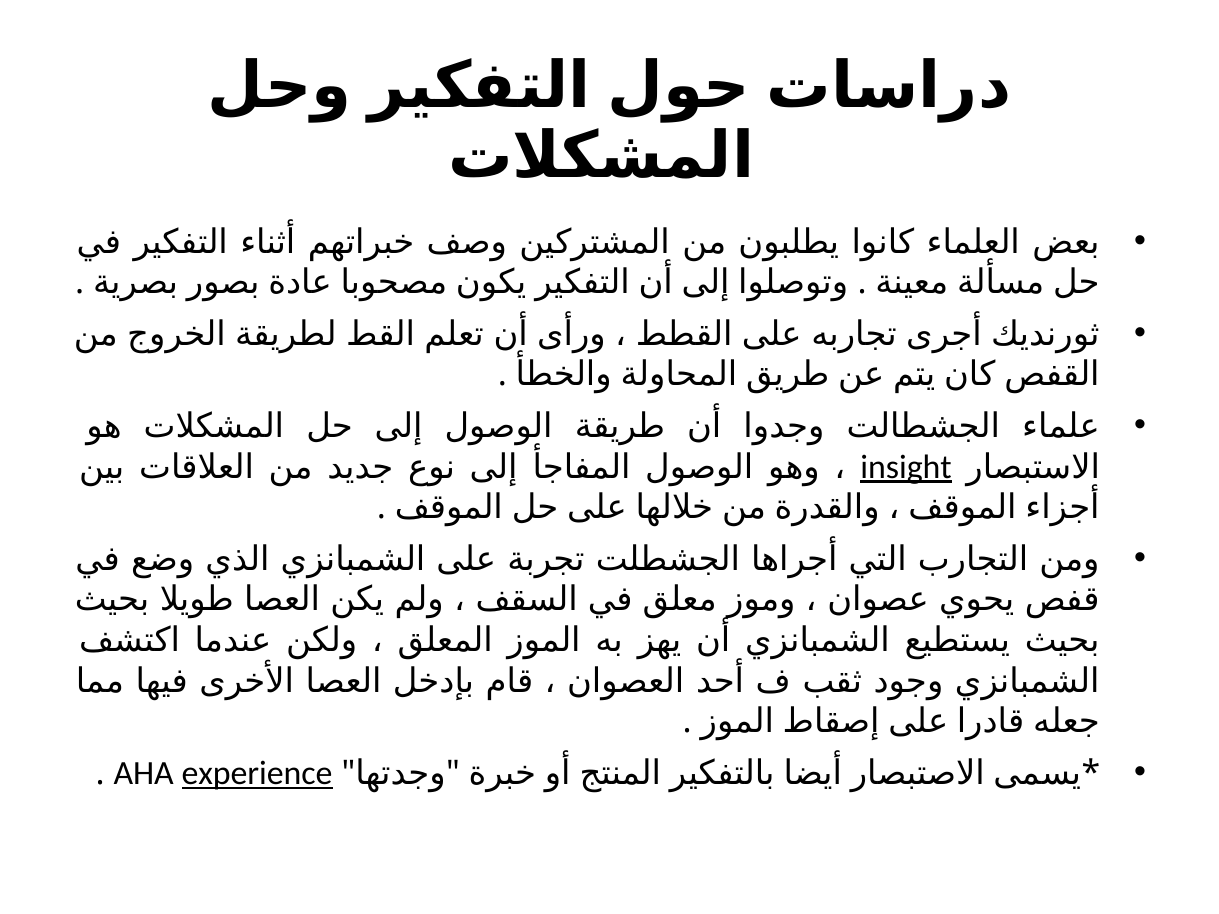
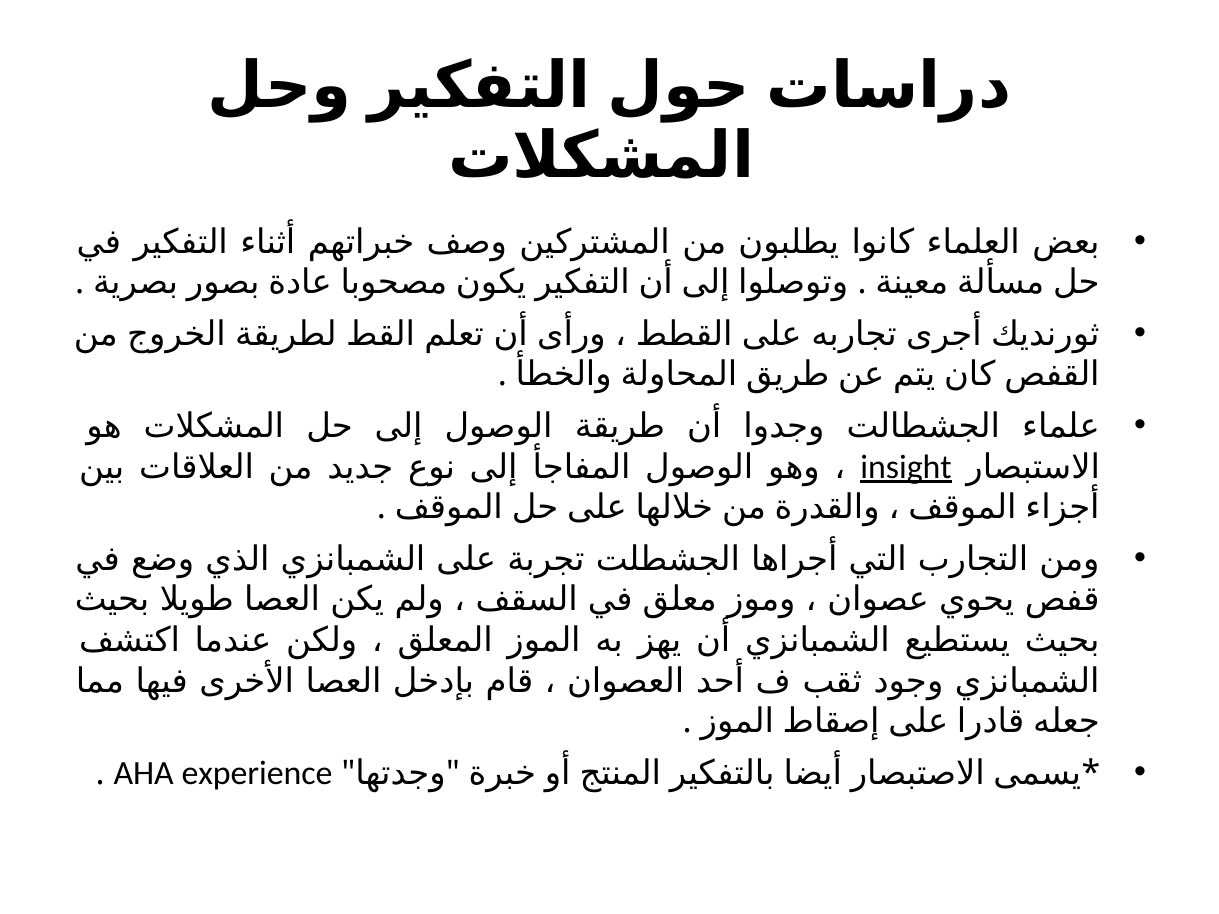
experience underline: present -> none (257, 773)
